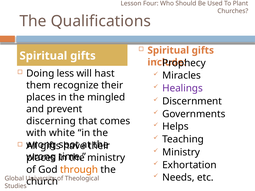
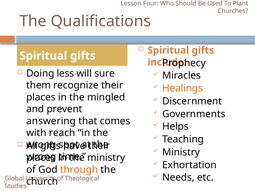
hast: hast -> sure (105, 73)
Healings colour: purple -> orange (183, 88)
discerning: discerning -> answering (51, 121)
white: white -> reach (62, 133)
